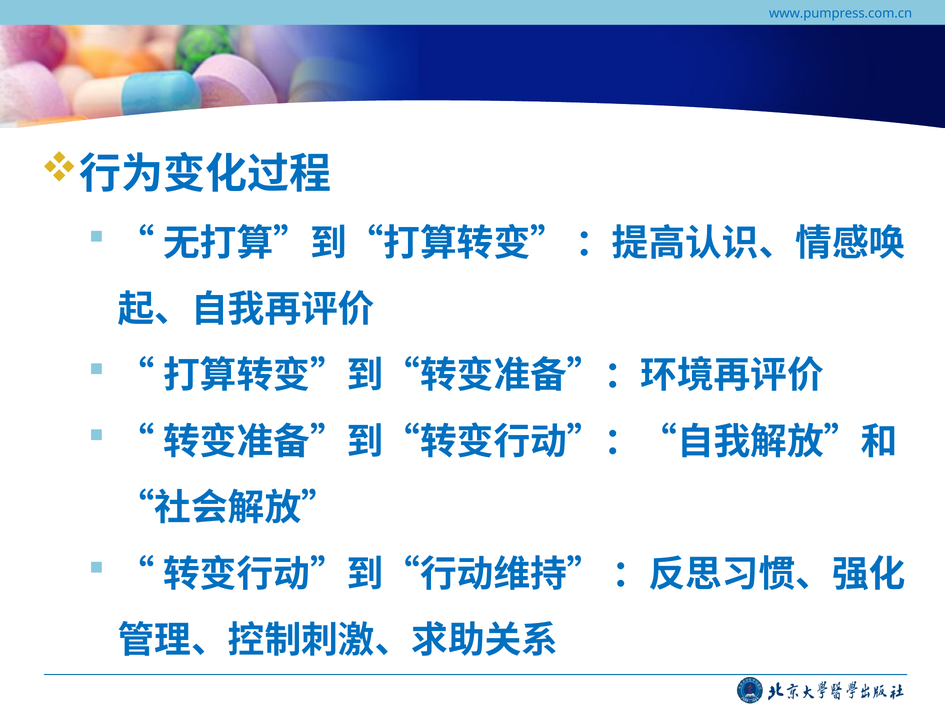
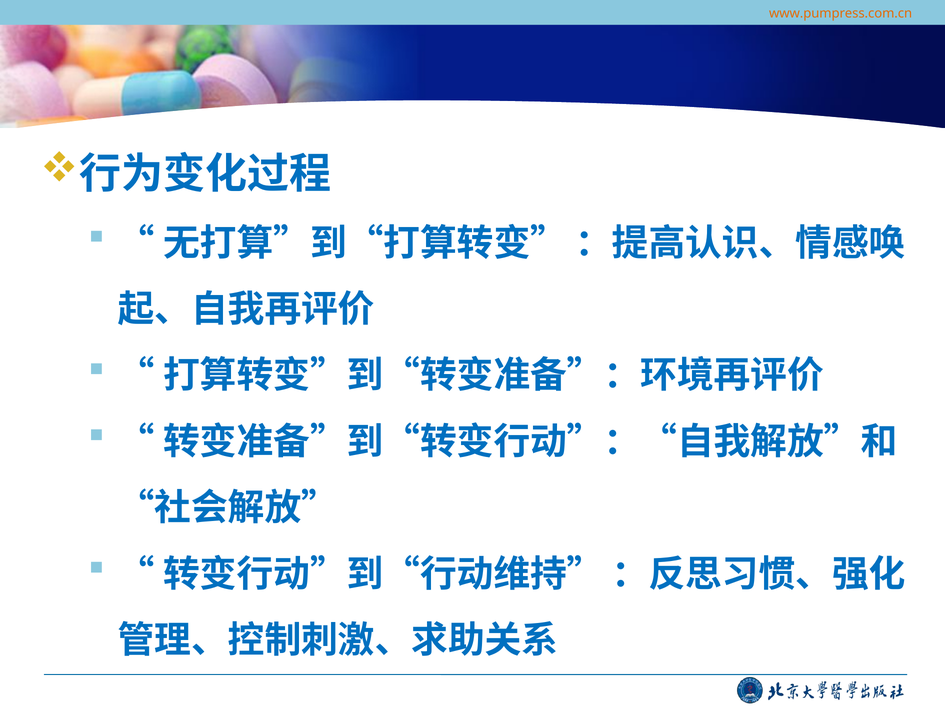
www.pumpress.com.cn colour: blue -> orange (841, 14)
